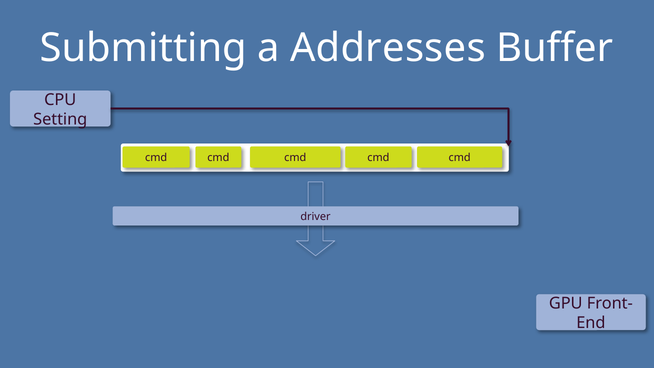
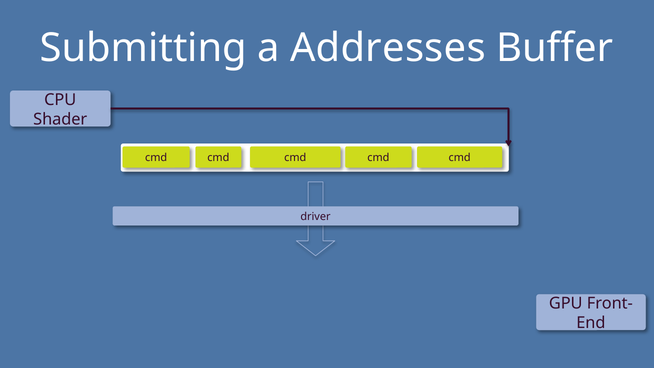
Setting: Setting -> Shader (60, 119)
